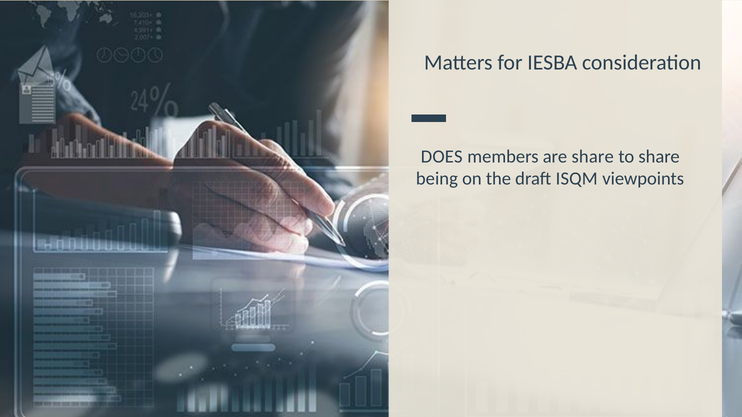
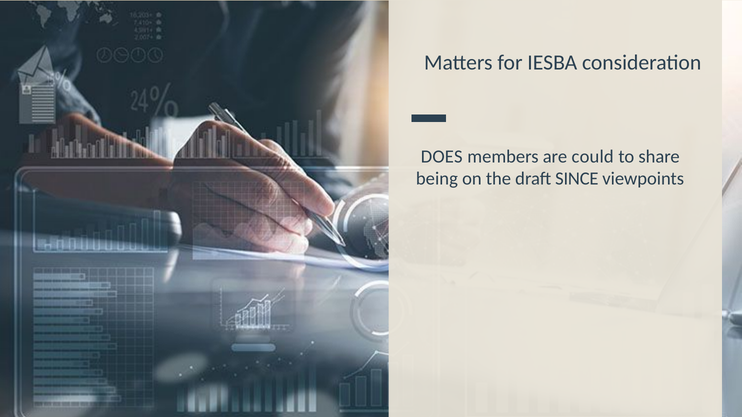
are share: share -> could (593, 157)
ISQM: ISQM -> SINCE (577, 179)
